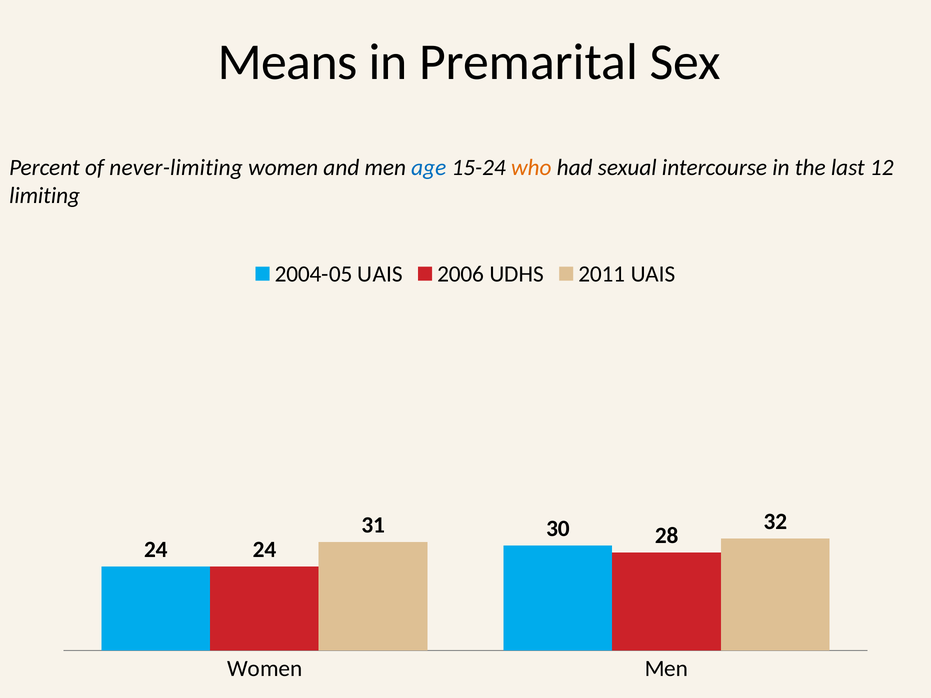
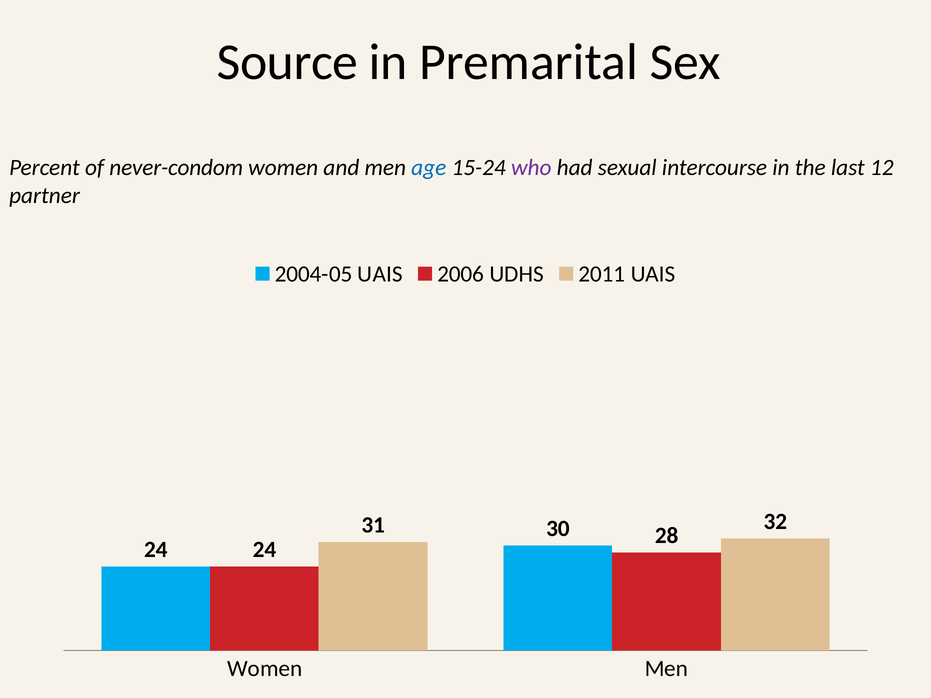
Means: Means -> Source (287, 62)
never-limiting: never-limiting -> never-condom (176, 168)
who colour: orange -> purple (531, 168)
limiting: limiting -> partner (45, 195)
